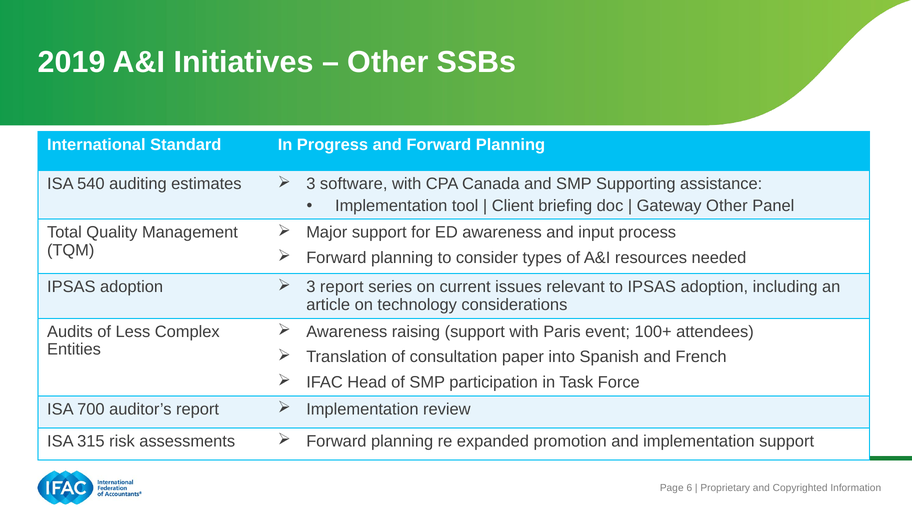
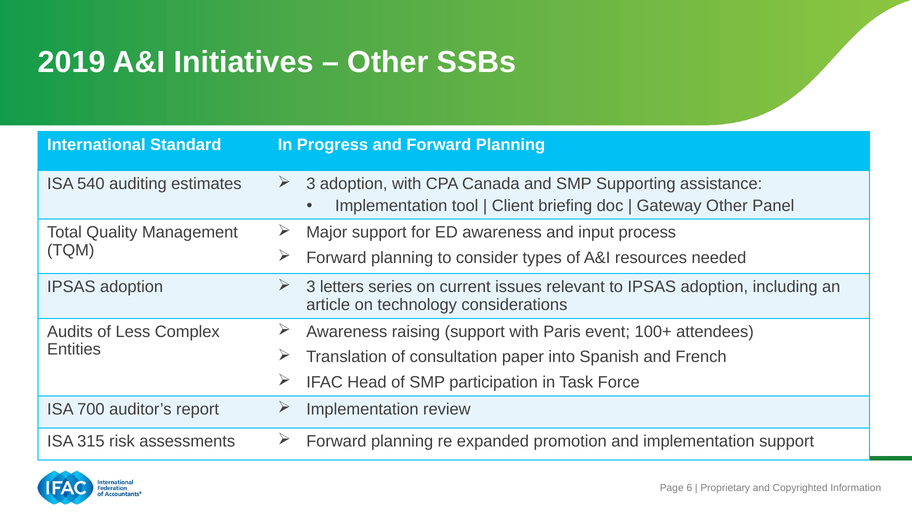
3 software: software -> adoption (354, 184)
3 report: report -> letters (342, 287)
